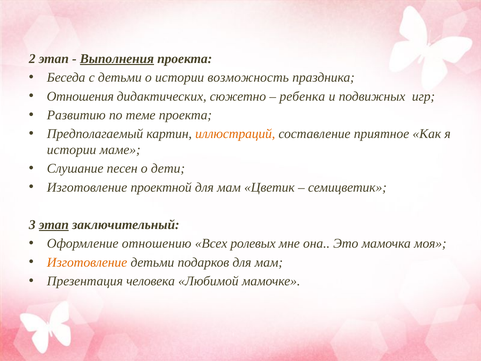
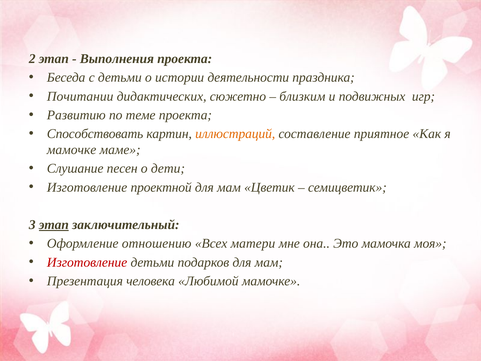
Выполнения underline: present -> none (117, 59)
возможность: возможность -> деятельности (248, 77)
Отношения: Отношения -> Почитании (80, 96)
ребенка: ребенка -> близким (302, 96)
Предполагаемый: Предполагаемый -> Способствовать (95, 134)
истории: истории -> мамочке (72, 150)
ролевых: ролевых -> матери (253, 243)
Изготовление colour: orange -> red (87, 262)
